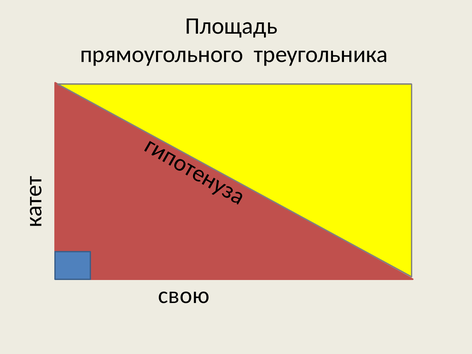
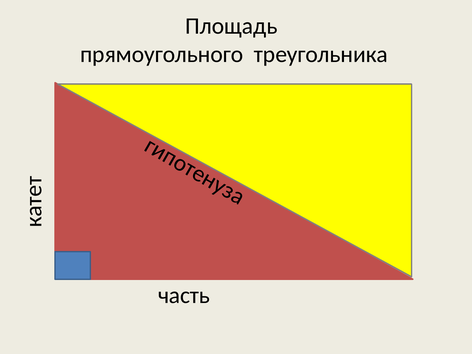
свою: свою -> часть (184, 295)
